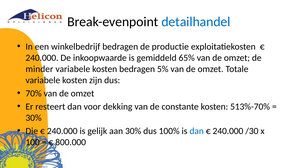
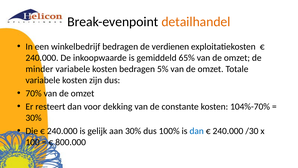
detailhandel colour: blue -> orange (196, 22)
productie: productie -> verdienen (170, 46)
513%-70%: 513%-70% -> 104%-70% (250, 106)
